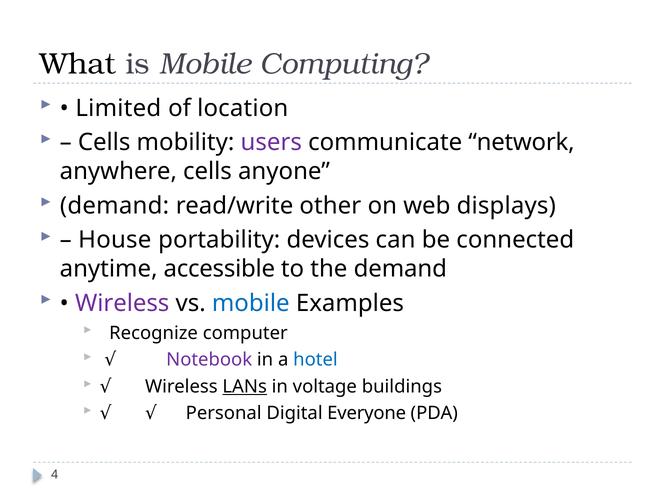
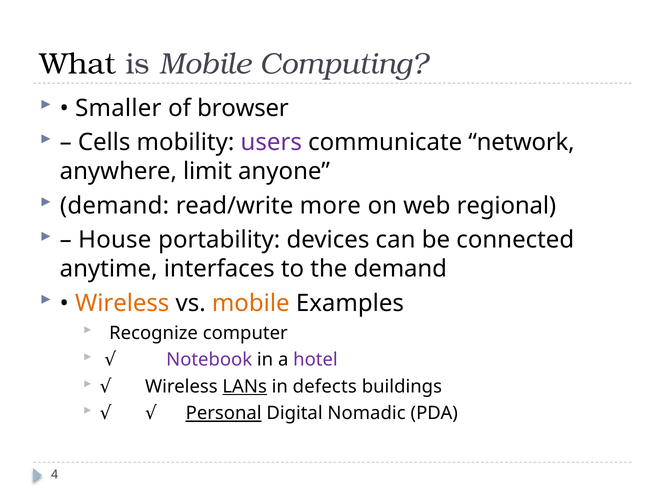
Limited: Limited -> Smaller (118, 108)
location: location -> browser (243, 108)
anywhere cells: cells -> limit (208, 171)
other: other -> more (330, 206)
displays: displays -> regional (506, 206)
accessible: accessible -> interfaces (219, 269)
Wireless colour: purple -> orange (122, 303)
mobile colour: blue -> orange (251, 303)
hotel colour: blue -> purple (315, 360)
voltage: voltage -> defects (325, 386)
Personal underline: none -> present (224, 413)
Everyone: Everyone -> Nomadic (367, 413)
